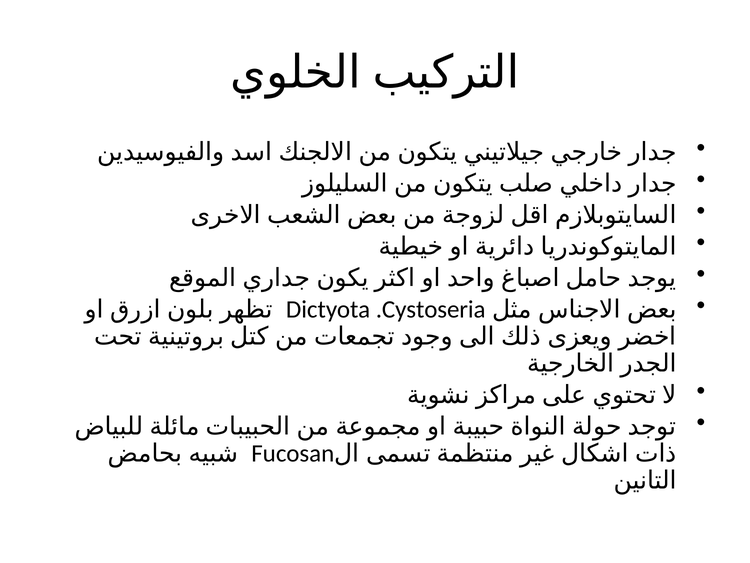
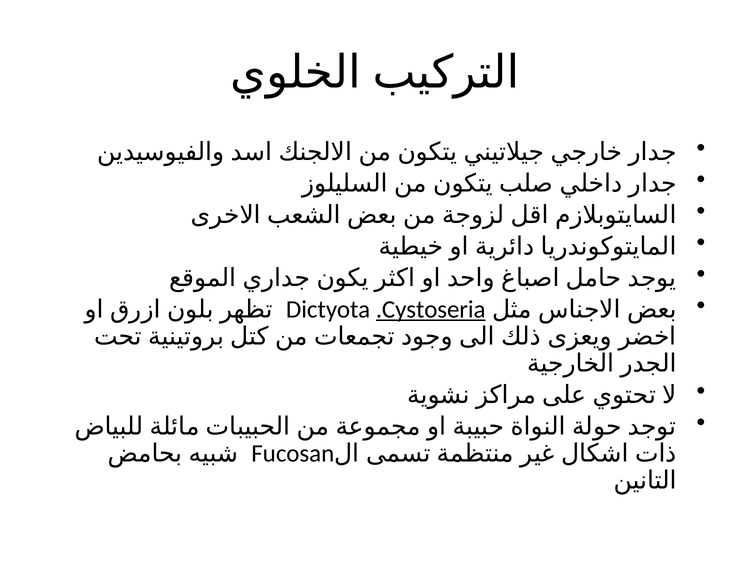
.Cystoseria underline: none -> present (431, 309)
